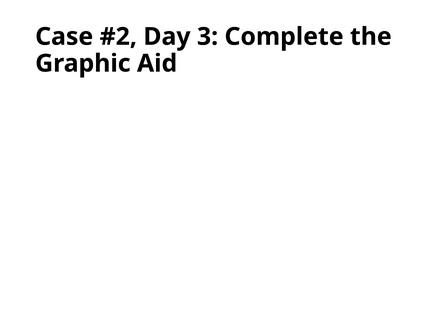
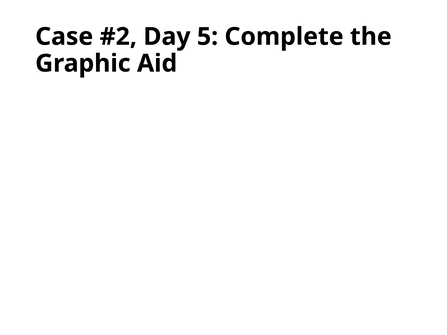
3: 3 -> 5 (208, 37)
